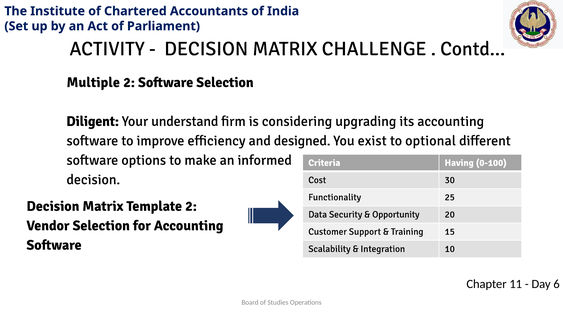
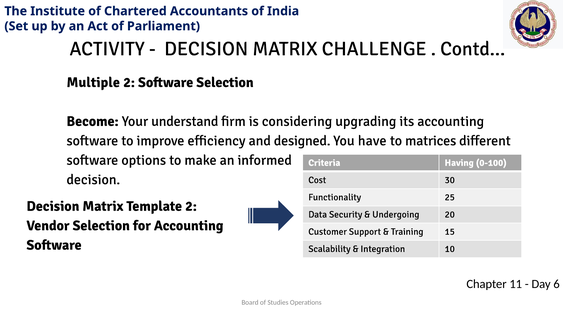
Diligent: Diligent -> Become (93, 121)
exist: exist -> have (372, 141)
optional: optional -> matrices (431, 141)
Opportunity: Opportunity -> Undergoing (396, 214)
